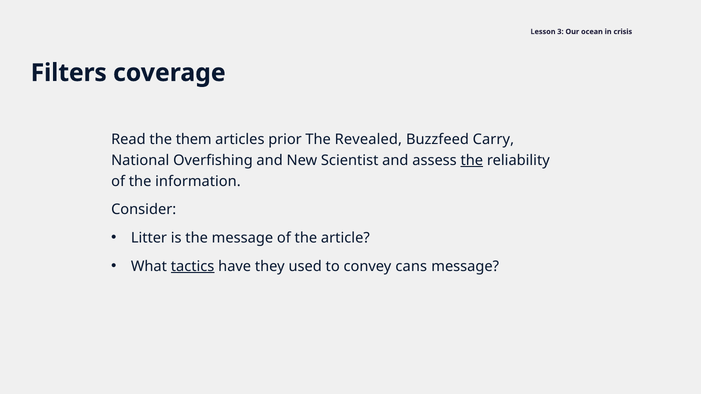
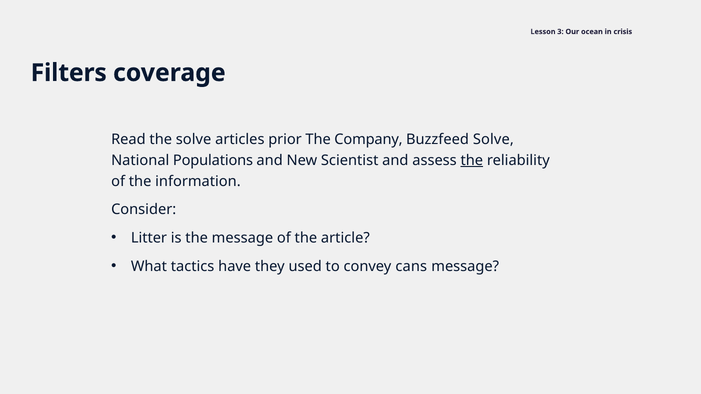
the them: them -> solve (194, 139)
Revealed: Revealed -> Company (369, 139)
Buzzfeed Carry: Carry -> Solve (493, 139)
Overfishing: Overfishing -> Populations (213, 160)
tactics underline: present -> none (193, 267)
